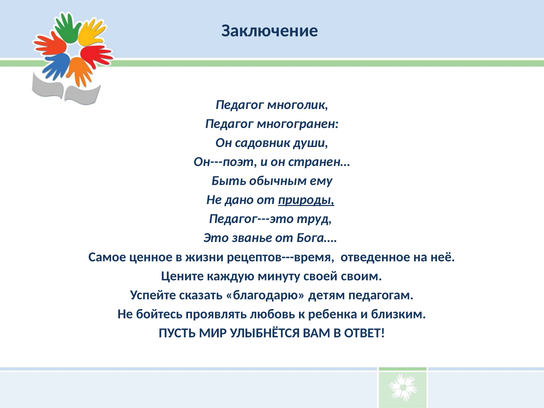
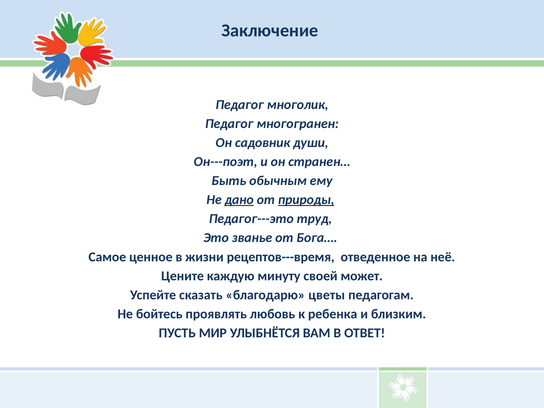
дано underline: none -> present (239, 200)
своим: своим -> может (362, 276)
детям: детям -> цветы (327, 295)
